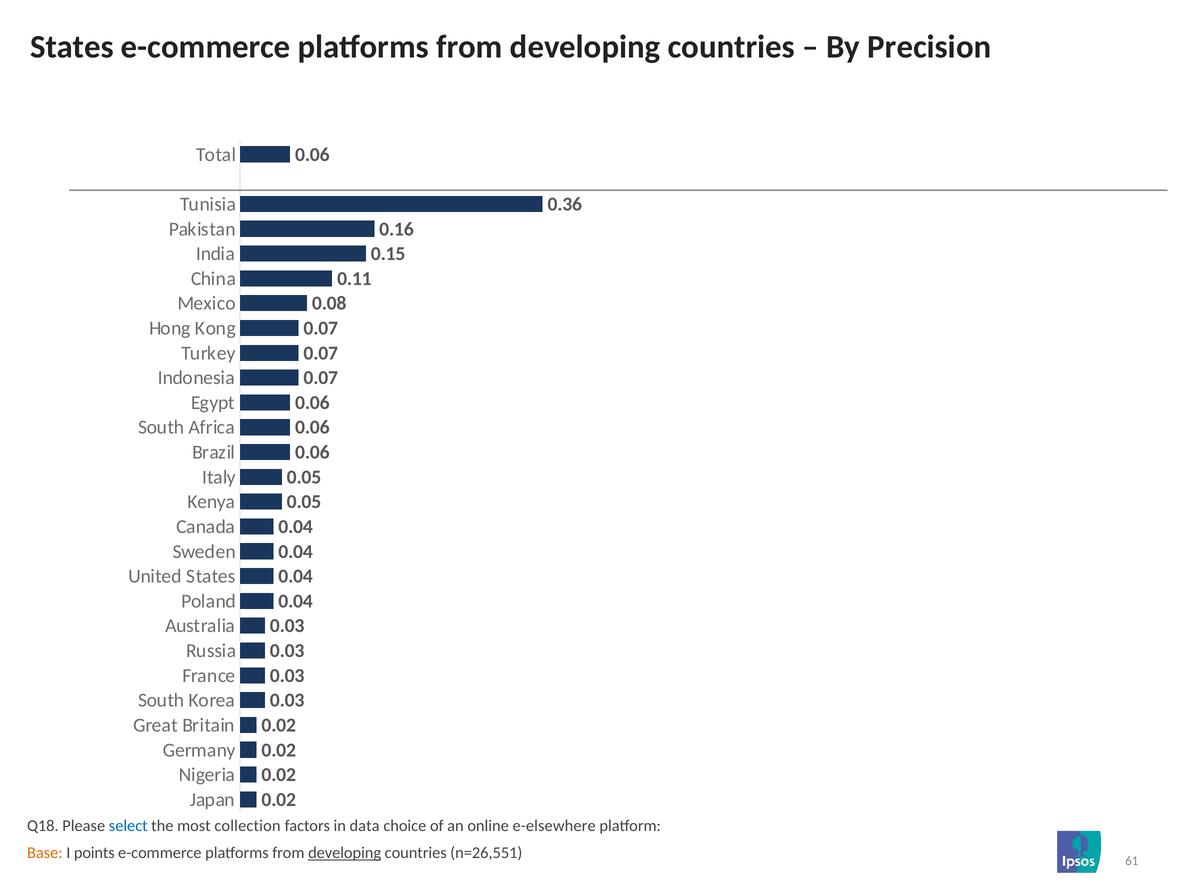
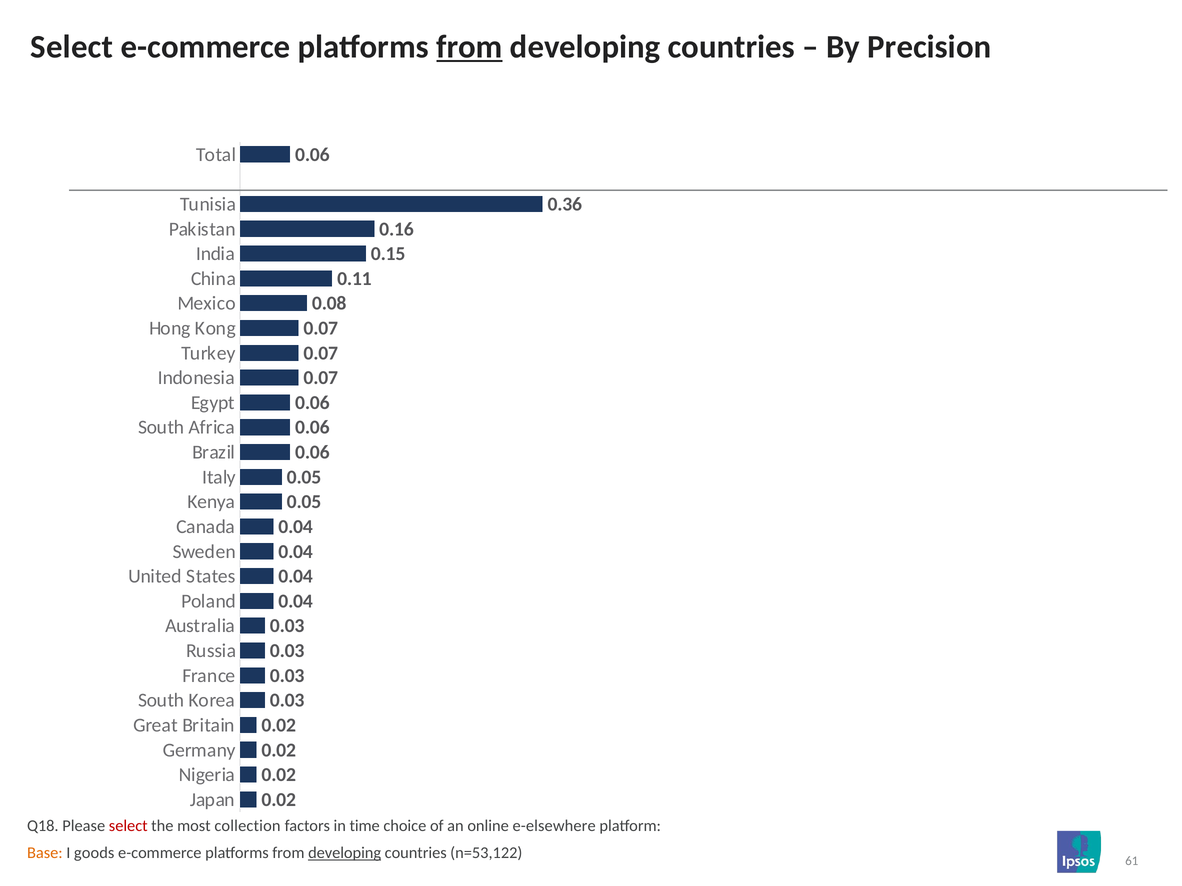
States: States -> Select (72, 47)
from underline: none -> present (469, 47)
select colour: blue -> red (128, 826)
data: data -> time (365, 826)
points: points -> goods (94, 853)
n=26,551: n=26,551 -> n=53,122 (486, 853)
